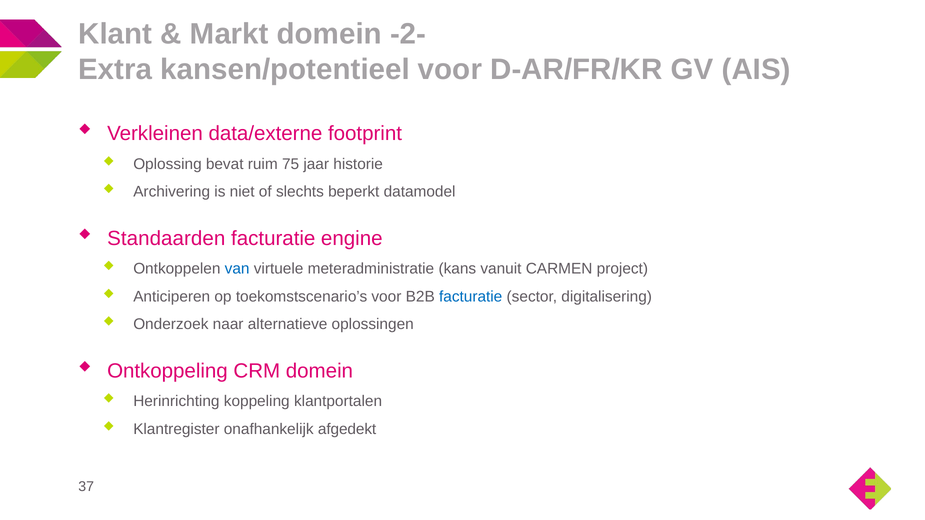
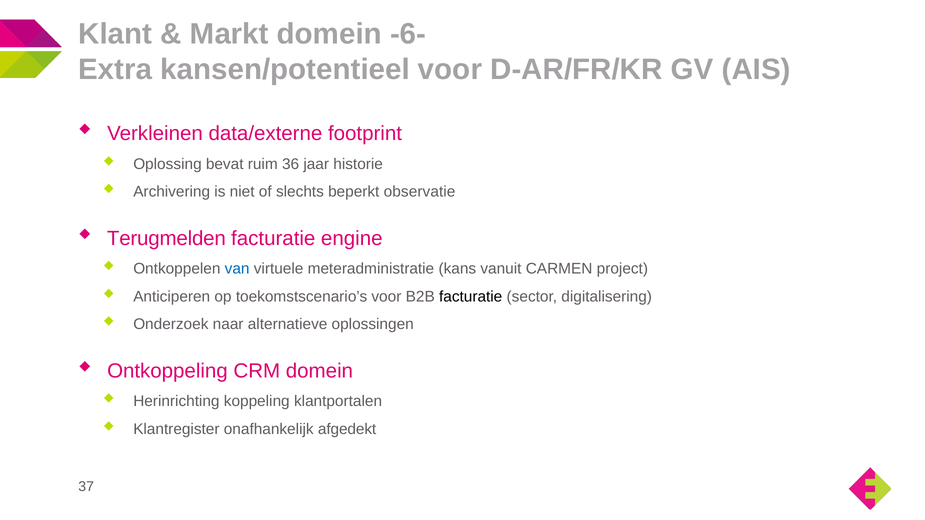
-2-: -2- -> -6- (408, 34)
75: 75 -> 36 (291, 164)
datamodel: datamodel -> observatie (420, 192)
Standaarden: Standaarden -> Terugmelden (166, 238)
facturatie colour: blue -> black (471, 297)
